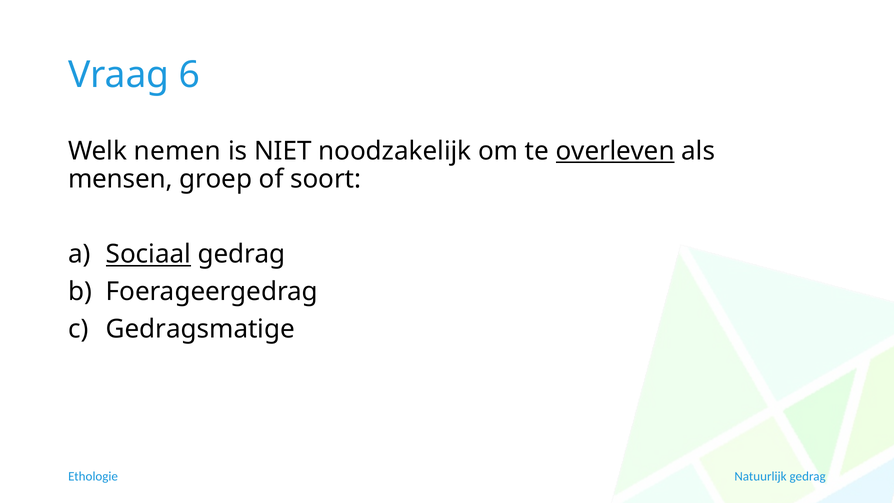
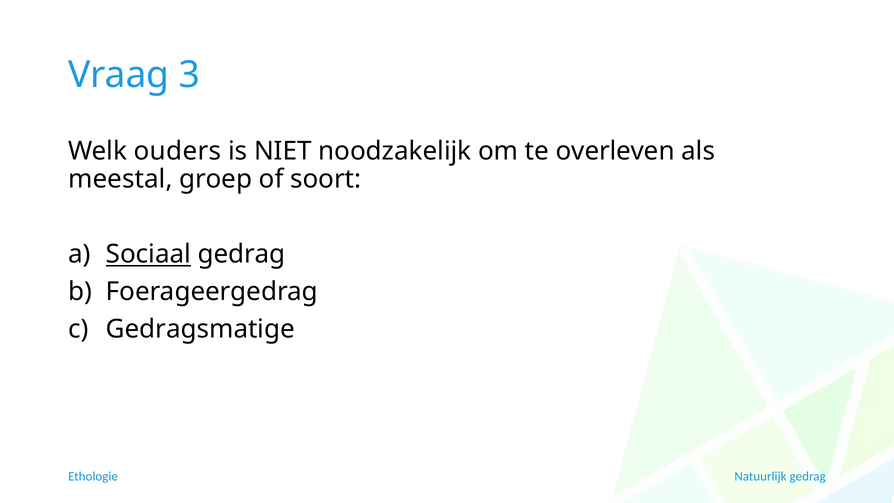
6: 6 -> 3 (190, 75)
nemen: nemen -> ouders (177, 151)
overleven underline: present -> none (615, 151)
mensen: mensen -> meestal (120, 179)
